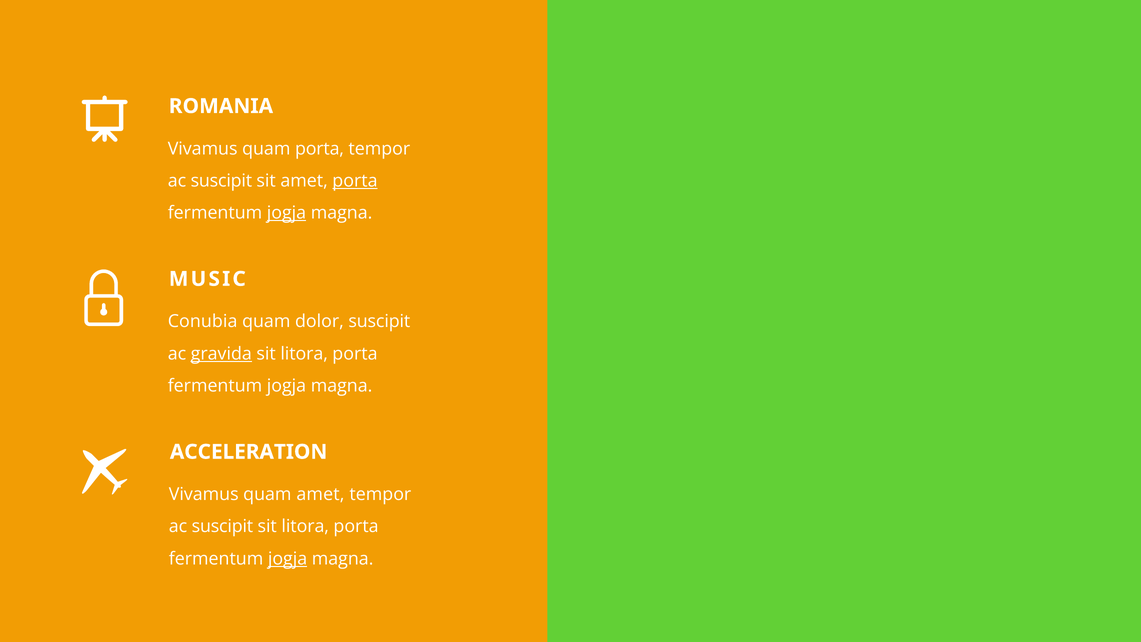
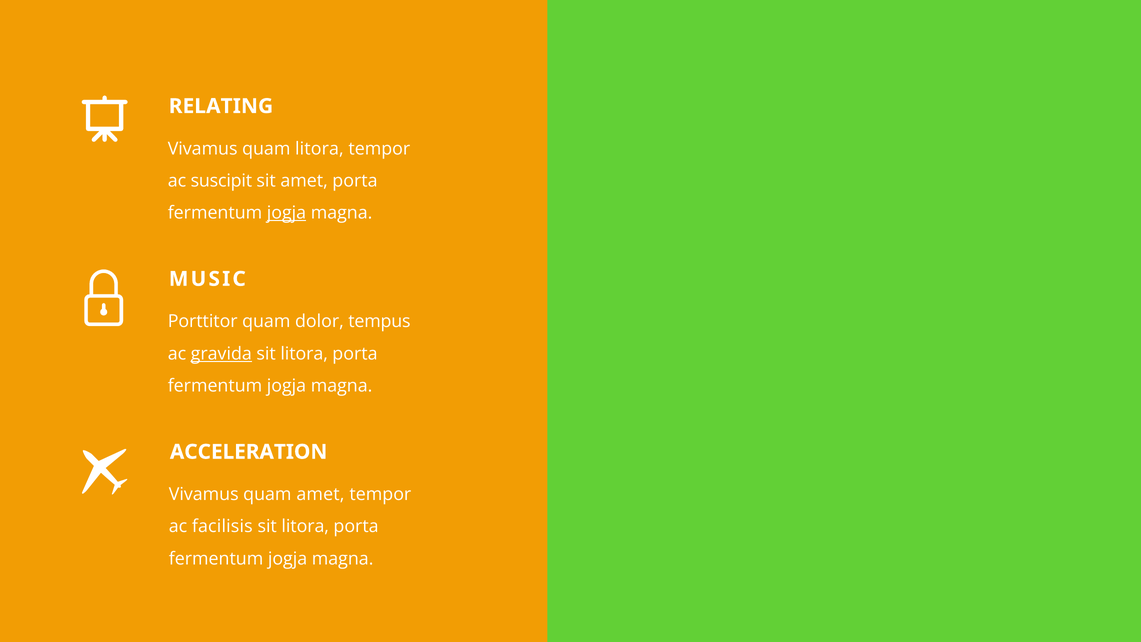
ROMANIA: ROMANIA -> RELATING (221, 106)
quam porta: porta -> litora (319, 149)
porta underline: present -> none (355, 181)
Conubia: Conubia -> Porttitor (203, 321)
dolor suscipit: suscipit -> tempus (379, 321)
suscipit: suscipit -> facilisis (222, 526)
jogja underline: present -> none (288, 558)
